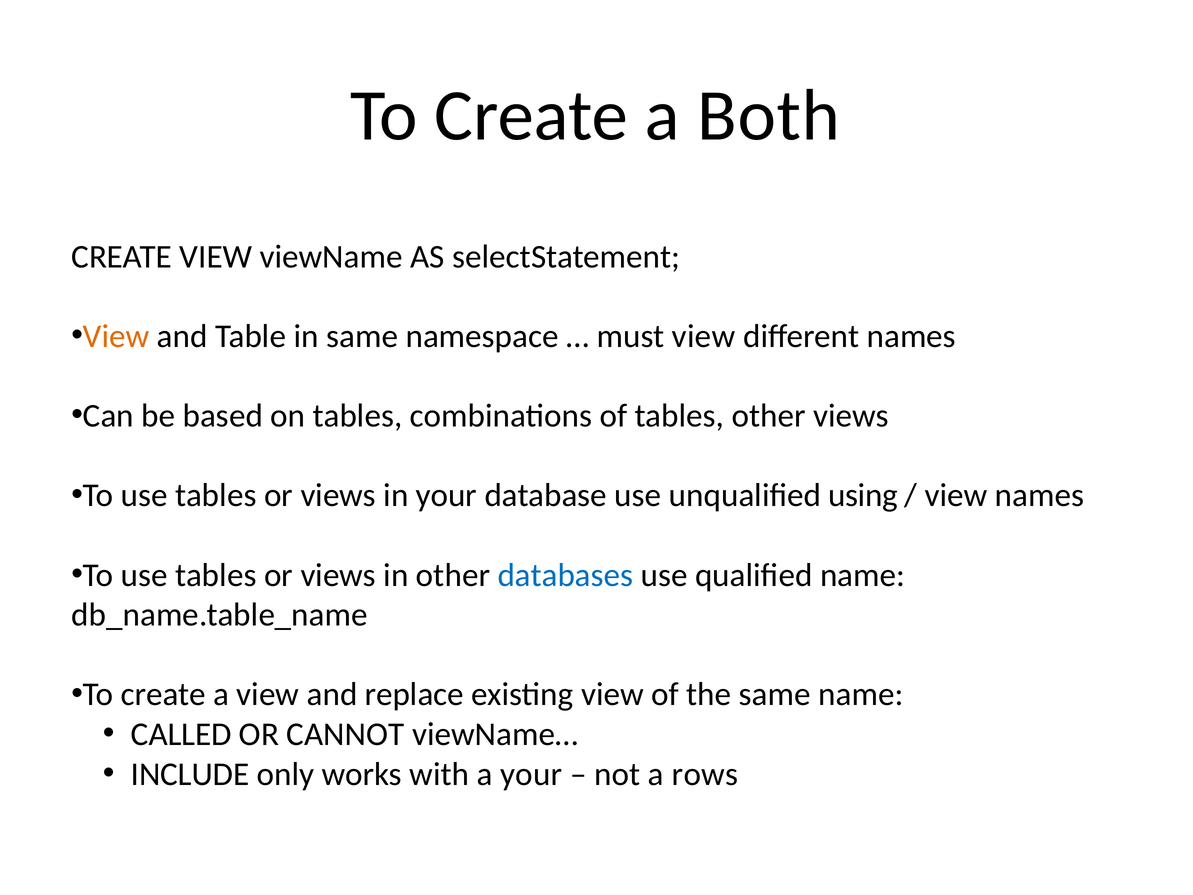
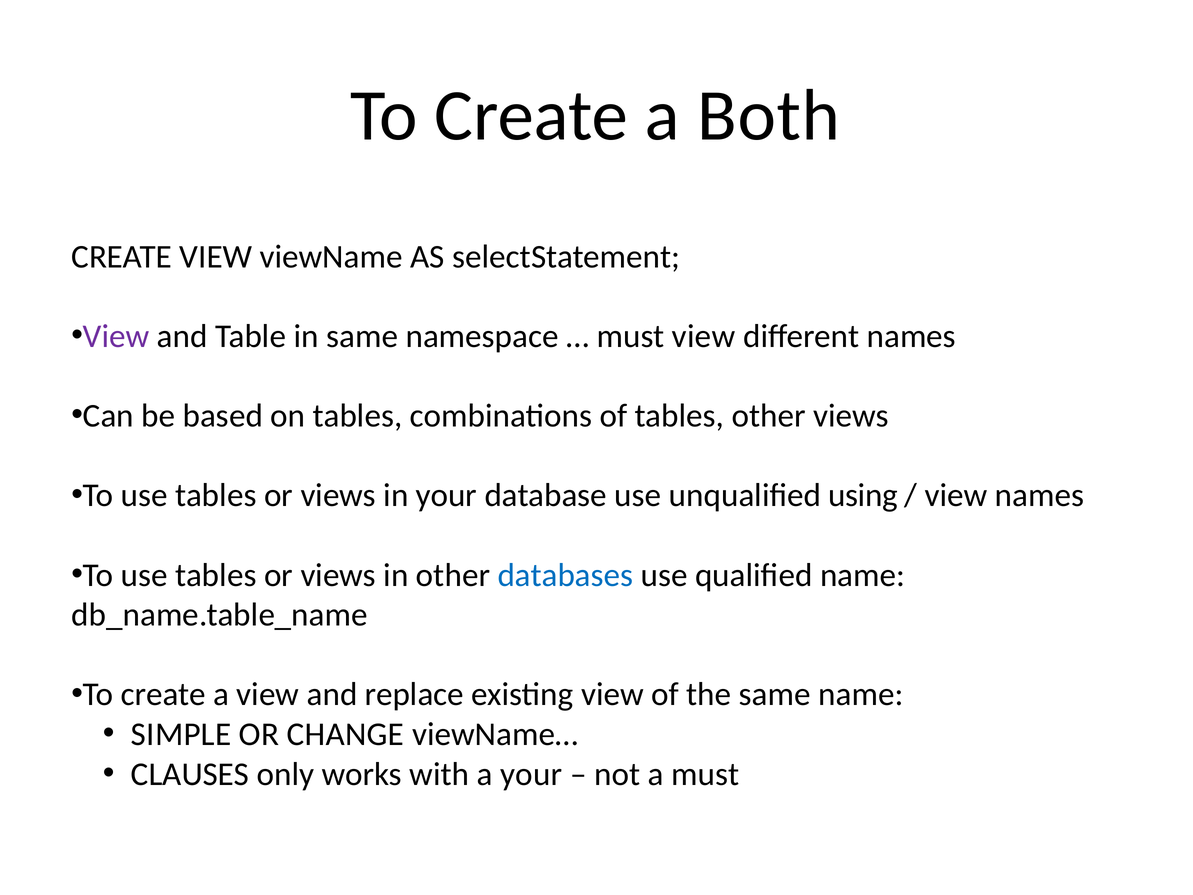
View colour: orange -> purple (116, 336)
CALLED: CALLED -> SIMPLE (181, 734)
CANNOT: CANNOT -> CHANGE (345, 734)
INCLUDE: INCLUDE -> CLAUSES (190, 774)
a rows: rows -> must (705, 774)
